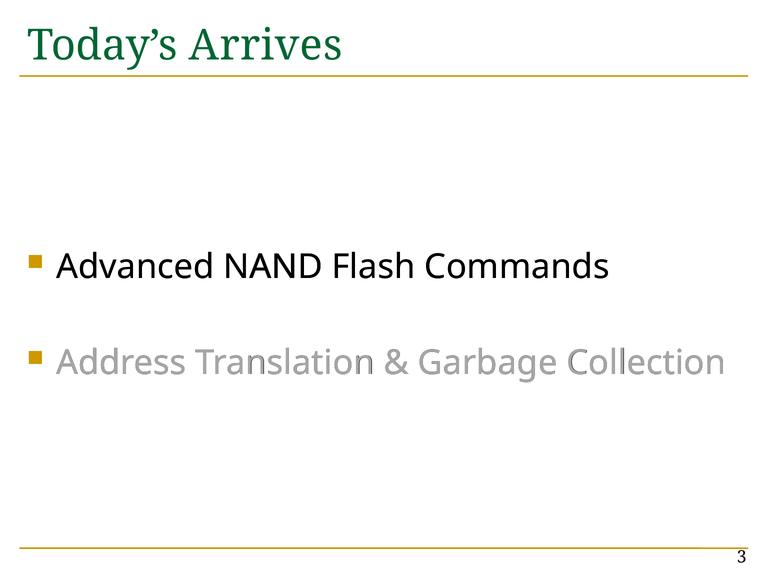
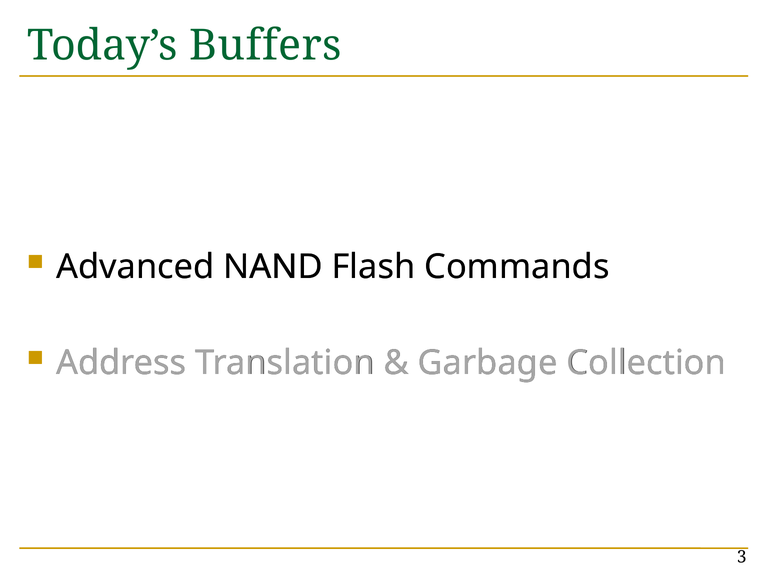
Arrives: Arrives -> Buffers (266, 46)
